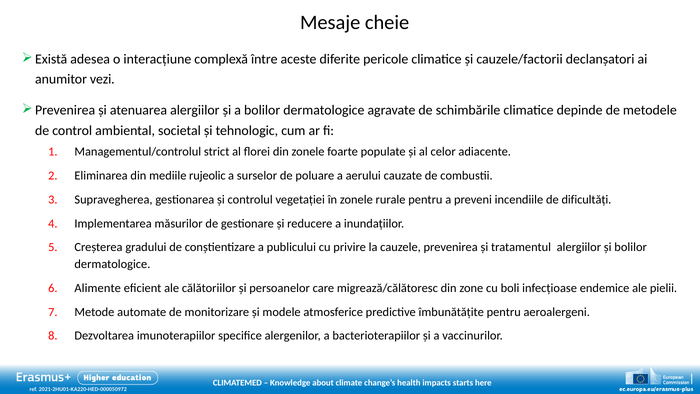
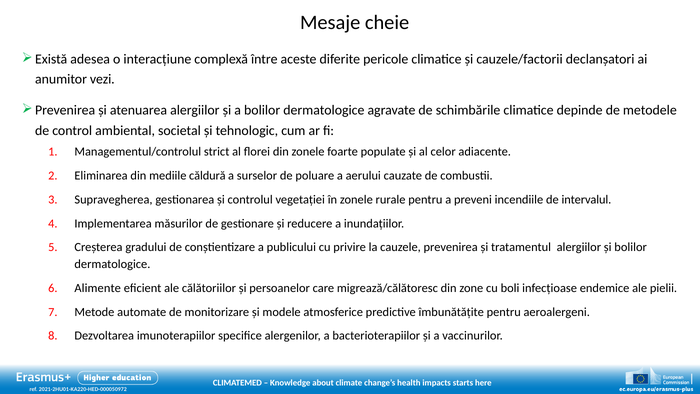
rujeolic: rujeolic -> căldură (207, 175)
dificultăți: dificultăți -> intervalul (586, 199)
